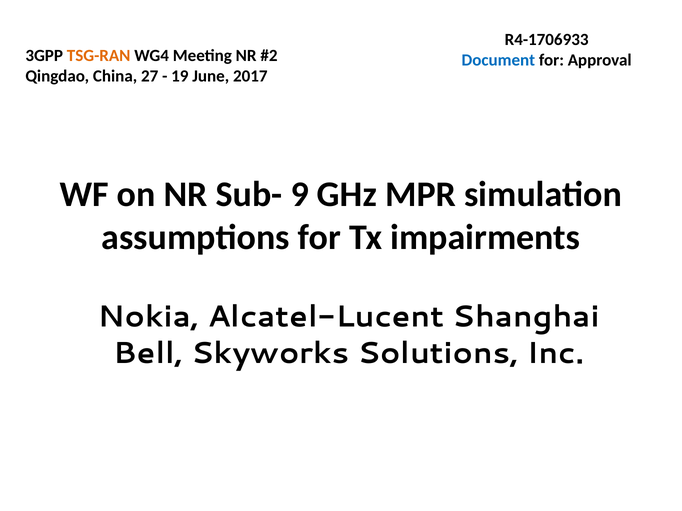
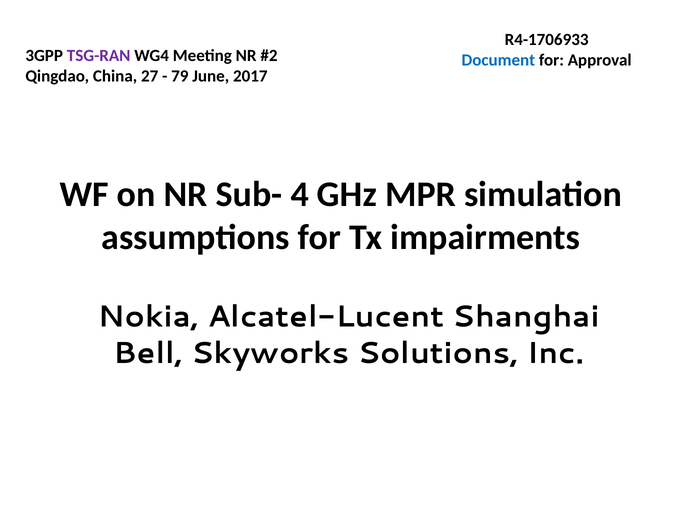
TSG-RAN colour: orange -> purple (99, 56)
19: 19 -> 79 (180, 76)
9: 9 -> 4 (300, 195)
